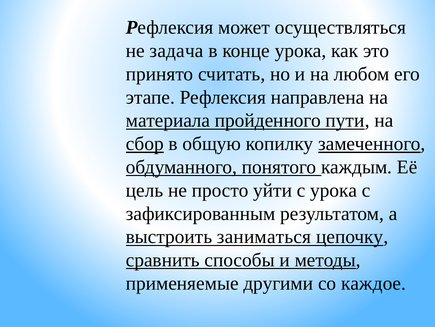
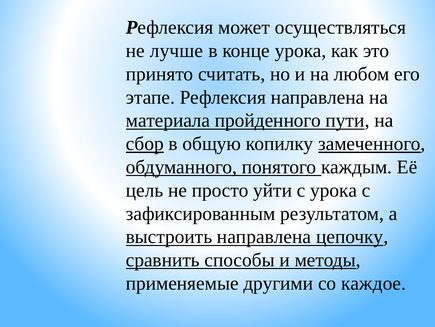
задача: задача -> лучше (177, 51)
выстроить заниматься: заниматься -> направлена (264, 236)
